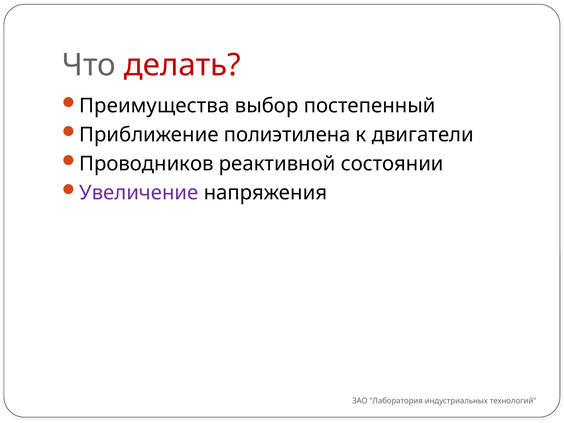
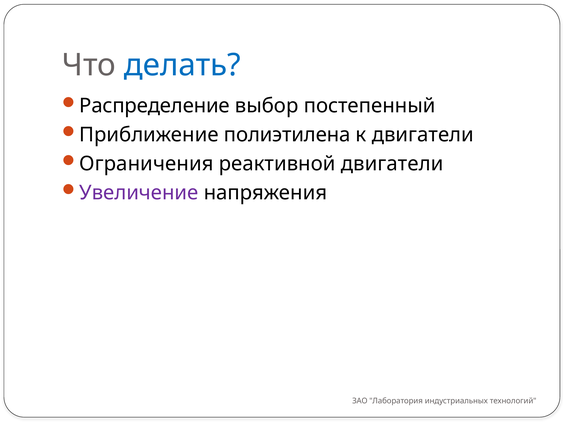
делать colour: red -> blue (182, 65)
Преимущества: Преимущества -> Распределение (154, 106)
Проводников: Проводников -> Ограничения (146, 164)
реактивной состоянии: состоянии -> двигатели (392, 164)
